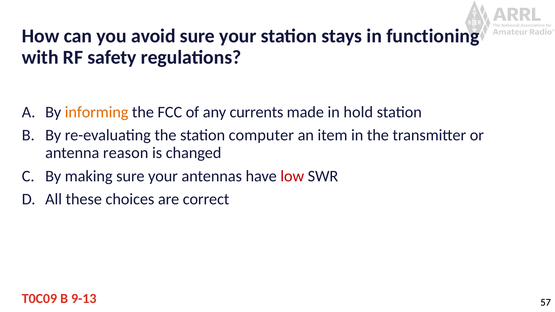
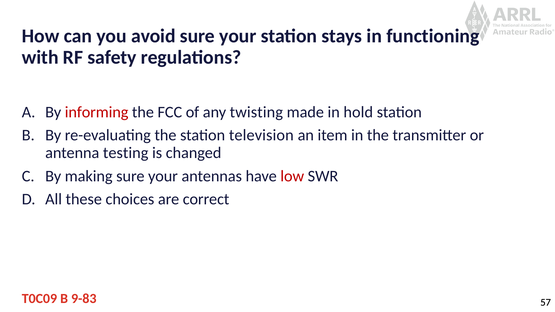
informing colour: orange -> red (97, 112)
currents: currents -> twisting (256, 112)
computer: computer -> television (261, 135)
reason: reason -> testing (126, 153)
9-13: 9-13 -> 9-83 (84, 299)
